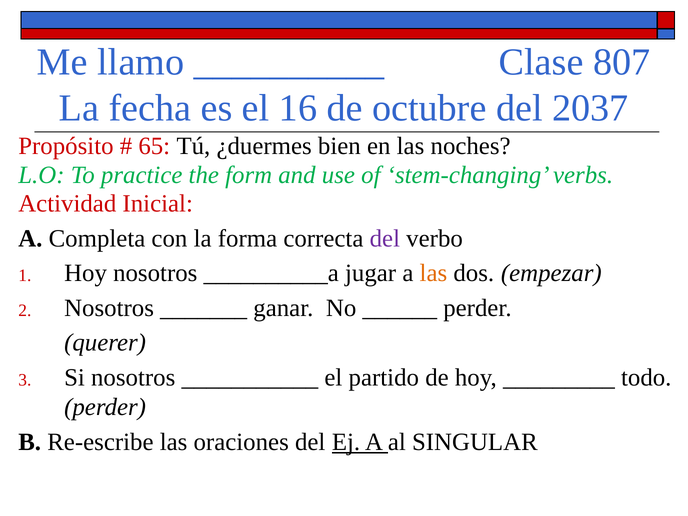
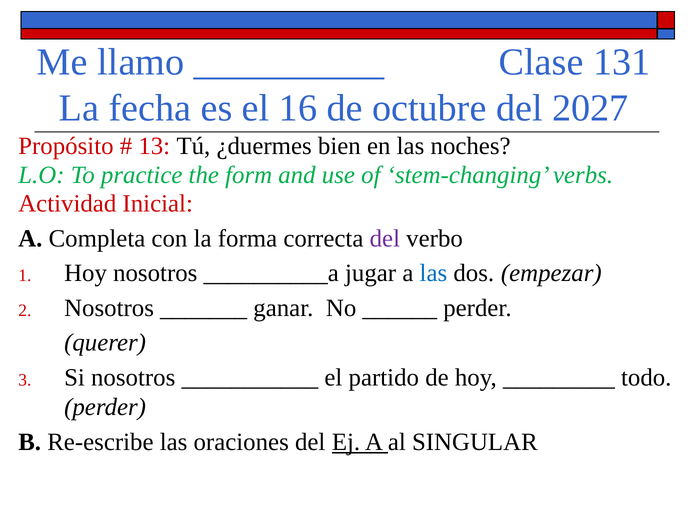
807: 807 -> 131 (622, 62)
2037: 2037 -> 2027 (590, 108)
65: 65 -> 13 (154, 146)
las colour: orange -> blue (433, 273)
